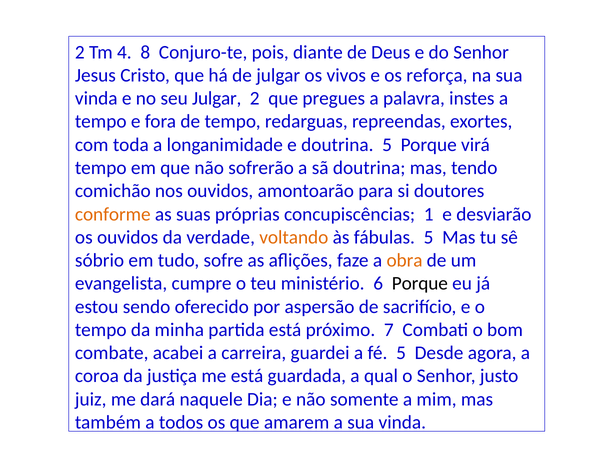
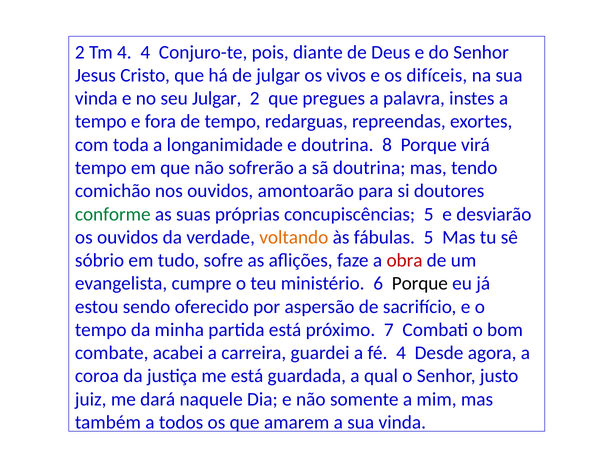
4 8: 8 -> 4 (145, 52)
reforça: reforça -> difíceis (437, 75)
doutrina 5: 5 -> 8 (387, 145)
conforme colour: orange -> green (113, 214)
concupiscências 1: 1 -> 5 (429, 214)
obra colour: orange -> red (405, 260)
fé 5: 5 -> 4 (401, 353)
